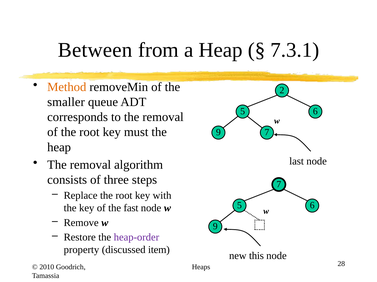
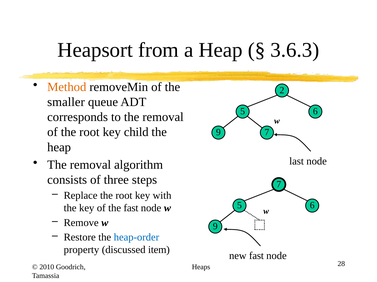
Between: Between -> Heapsort (95, 50)
7.3.1: 7.3.1 -> 3.6.3 (295, 50)
must: must -> child (136, 132)
heap-order colour: purple -> blue (136, 238)
new this: this -> fast (256, 256)
